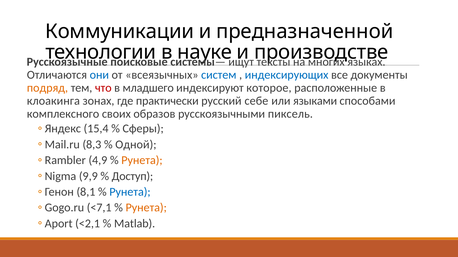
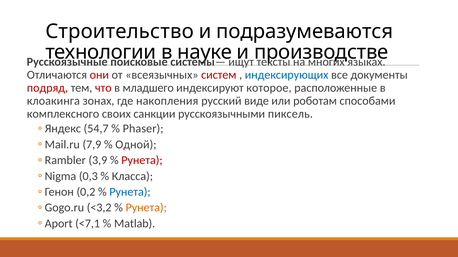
Коммуникации: Коммуникации -> Строительство (120, 32)
предназначенной: предназначенной -> подразумеваются (305, 32)
они colour: blue -> red (99, 75)
систем colour: blue -> red (219, 75)
подряд colour: orange -> red (47, 88)
практически: практически -> накопления (167, 101)
себе: себе -> виде (257, 101)
языками: языками -> роботам (315, 101)
образов: образов -> санкции (154, 114)
15,4: 15,4 -> 54,7 (96, 129)
Сферы: Сферы -> Phaser (143, 129)
8,3: 8,3 -> 7,9 (92, 145)
4,9: 4,9 -> 3,9 (98, 161)
Рунета colour: orange -> red (142, 161)
9,9: 9,9 -> 0,3 (88, 176)
Доступ: Доступ -> Класса (132, 176)
8,1: 8,1 -> 0,2 (86, 192)
<7,1: <7,1 -> <3,2 (99, 208)
<2,1: <2,1 -> <7,1 (88, 224)
